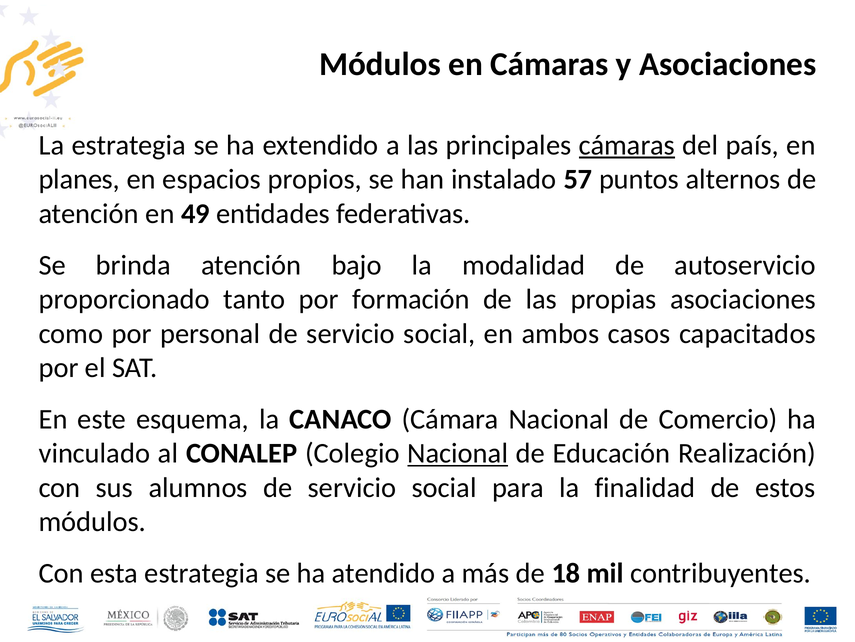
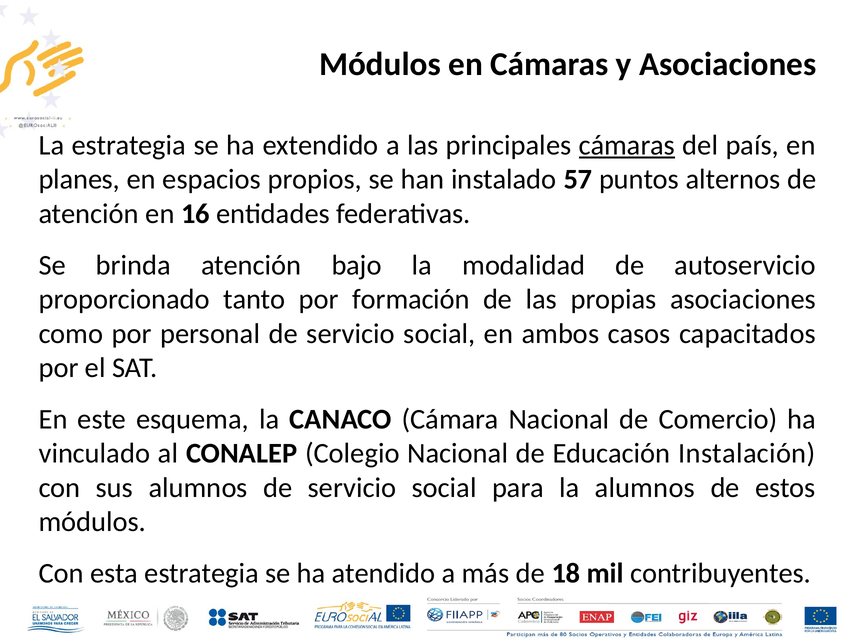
49: 49 -> 16 (195, 213)
Nacional underline: present -> none (458, 453)
Realización: Realización -> Instalación (747, 453)
la finalidad: finalidad -> alumnos (645, 487)
